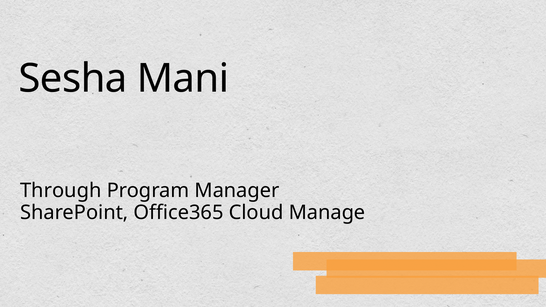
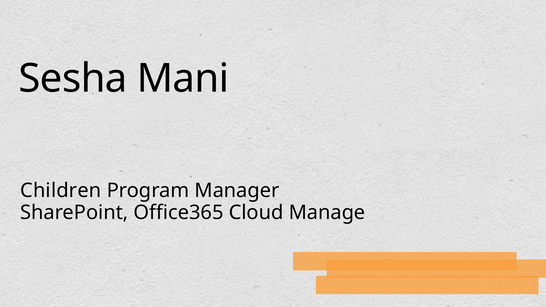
Through: Through -> Children (61, 191)
